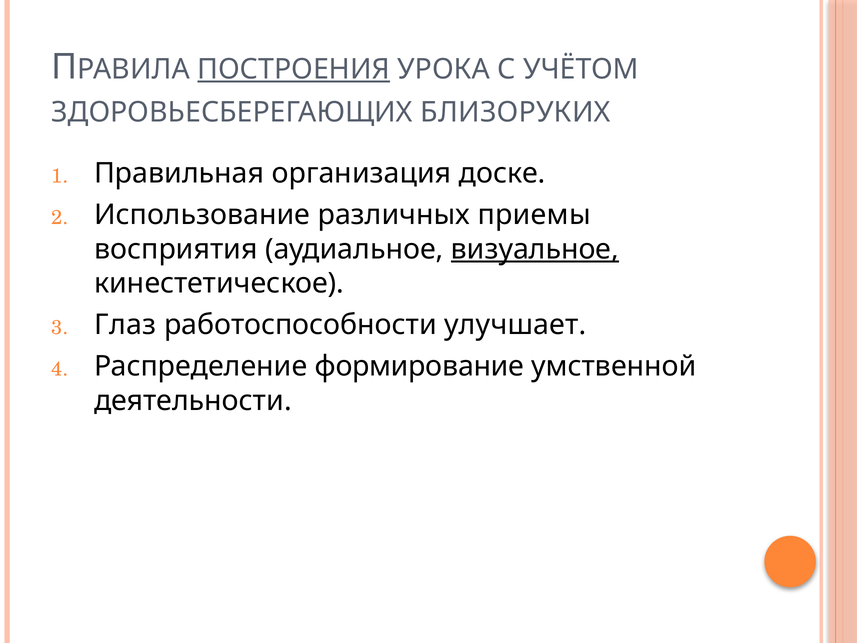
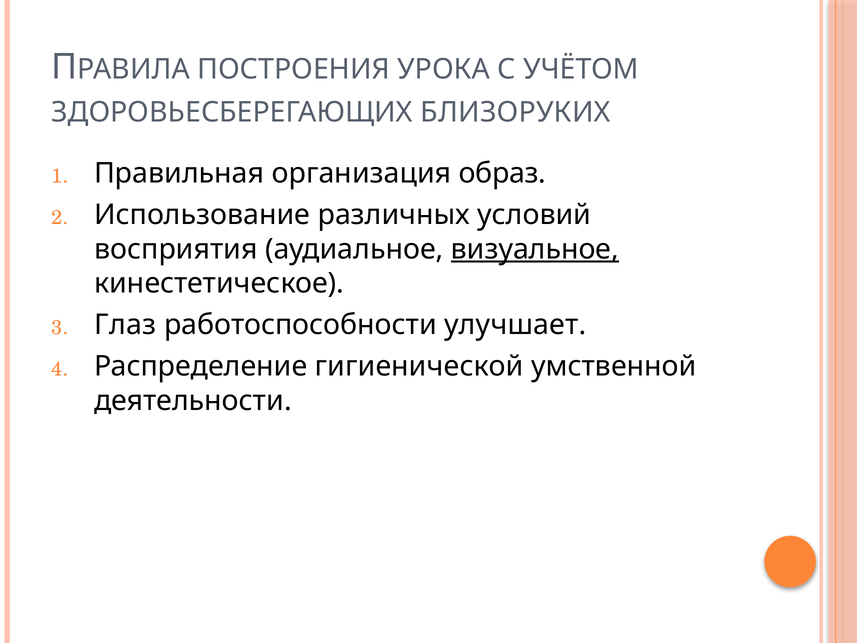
ПОСТРОЕНИЯ underline: present -> none (294, 69)
доске: доске -> образ (502, 173)
приемы: приемы -> условий (534, 215)
формирование: формирование -> гигиенической (419, 366)
